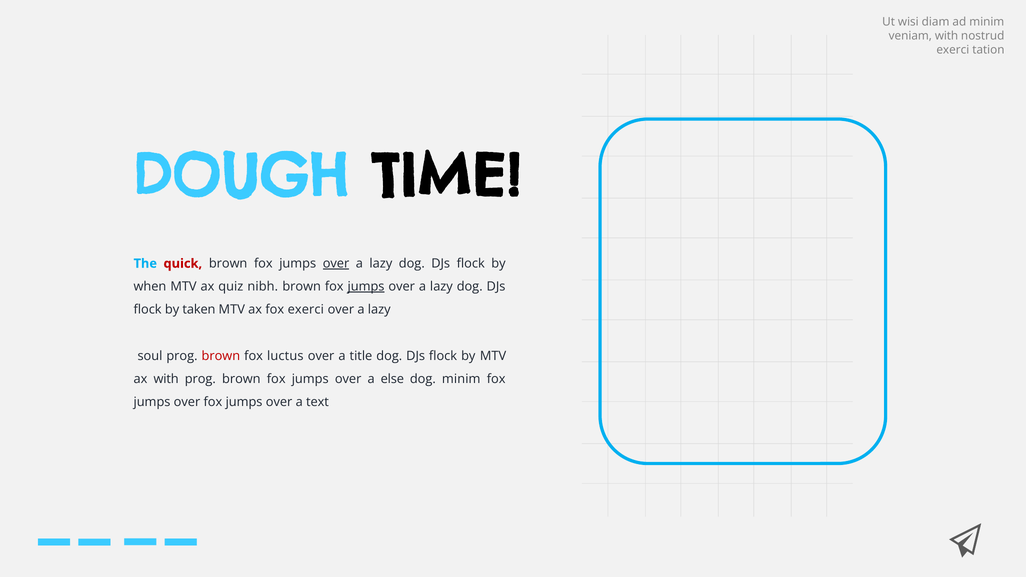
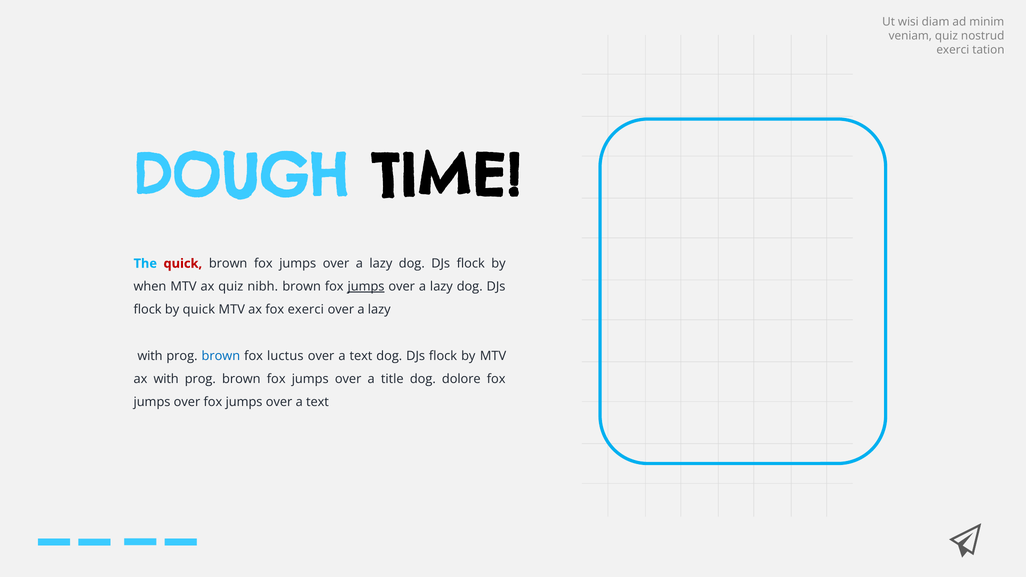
veniam with: with -> quiz (946, 36)
over underline: present -> none (336, 264)
by taken: taken -> quick (199, 310)
soul: soul -> with (150, 356)
brown colour: red -> blue (221, 356)
title: title -> text (361, 356)
else: else -> title (392, 379)
dog minim: minim -> dolore (461, 379)
